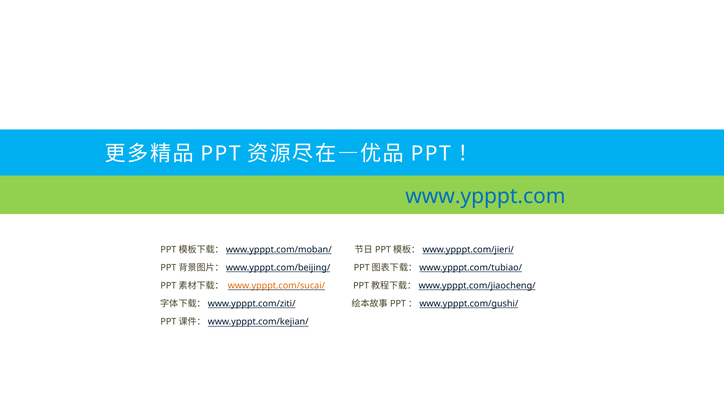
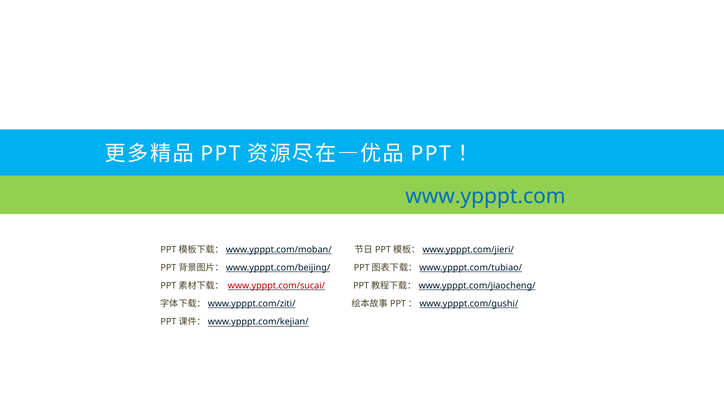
www.ypppt.com/sucai/ colour: orange -> red (276, 286)
